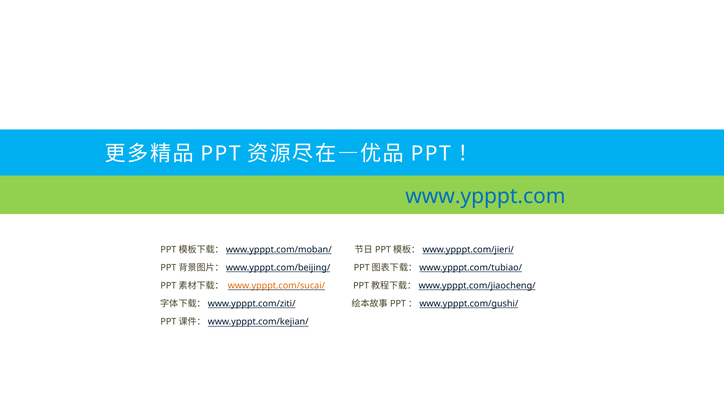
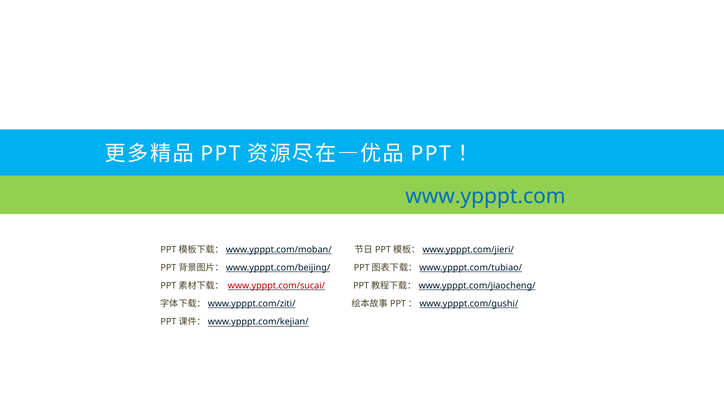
www.ypppt.com/sucai/ colour: orange -> red (276, 286)
